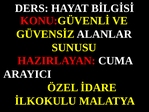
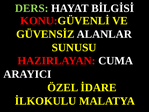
DERS colour: white -> light green (32, 8)
